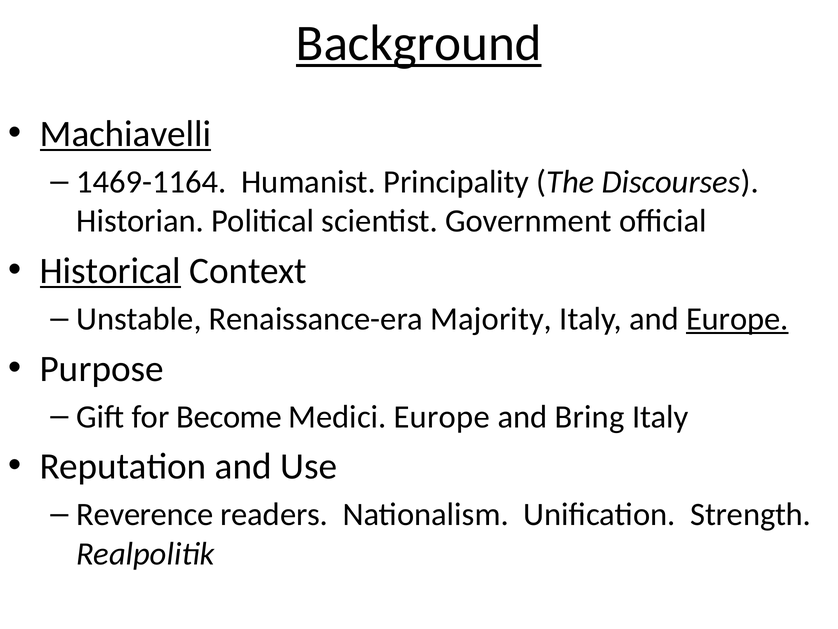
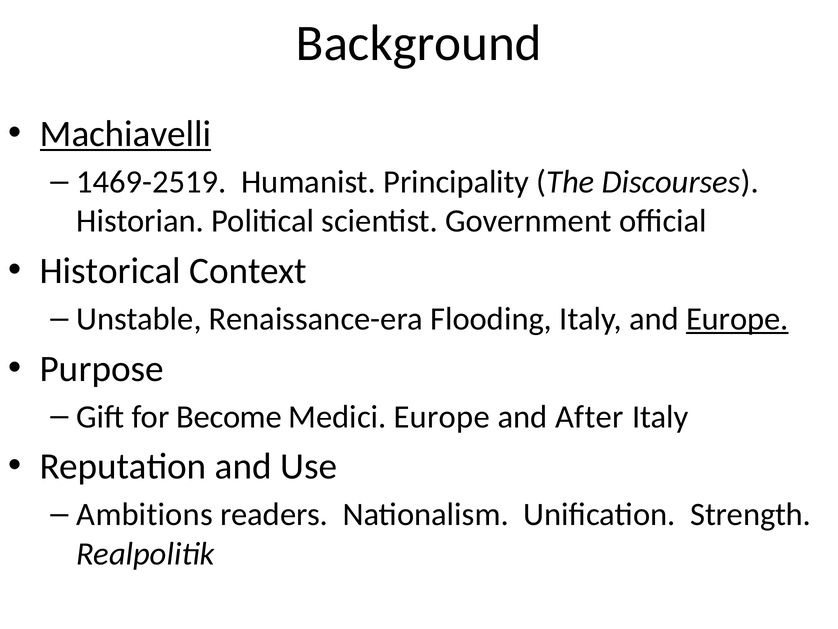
Background underline: present -> none (419, 43)
1469-1164: 1469-1164 -> 1469-2519 (152, 182)
Historical underline: present -> none (110, 271)
Majority: Majority -> Flooding (491, 319)
Bring: Bring -> After (589, 417)
Reverence: Reverence -> Ambitions (145, 514)
